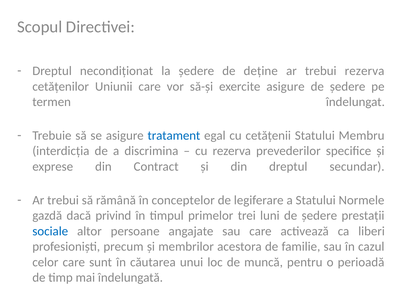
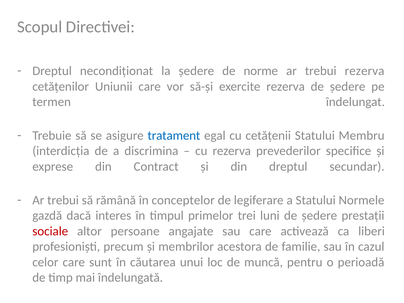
deține: deține -> norme (261, 71)
exercite asigure: asigure -> rezerva (286, 86)
privind: privind -> interes (113, 216)
sociale colour: blue -> red (50, 231)
